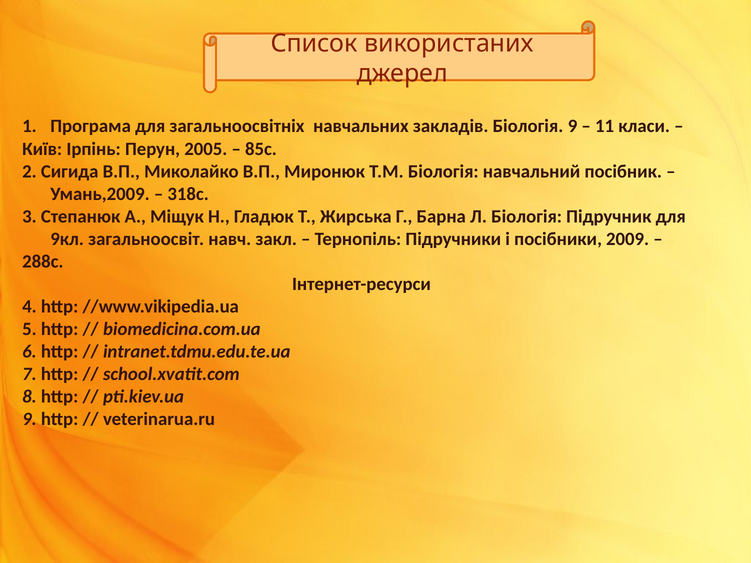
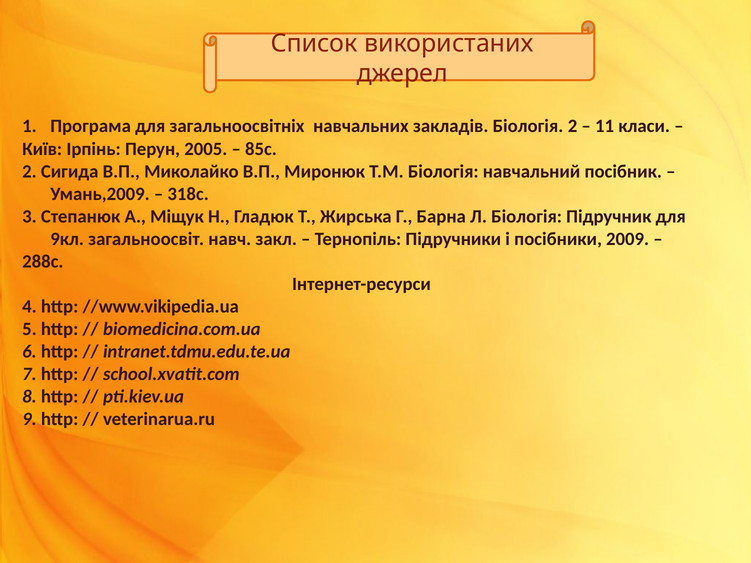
Біологія 9: 9 -> 2 (573, 126)
